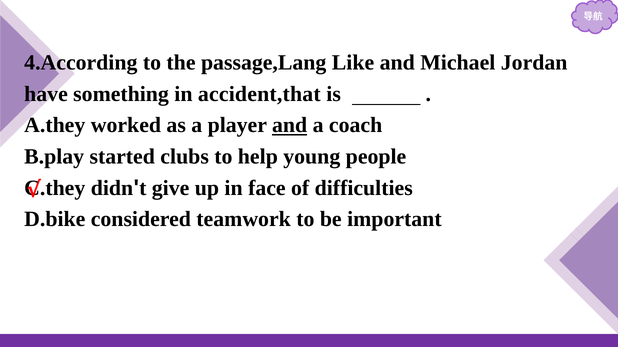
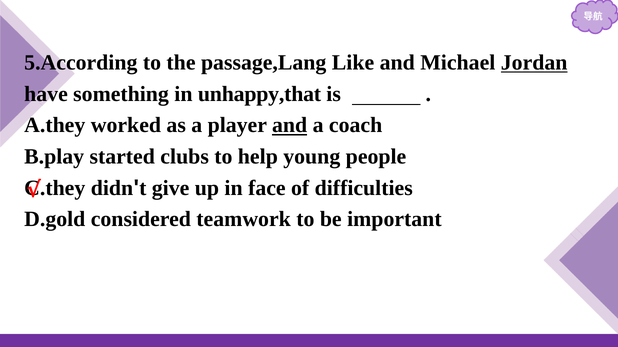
4.According: 4.According -> 5.According (81, 63)
Jordan underline: none -> present (534, 63)
accident,that: accident,that -> unhappy,that (260, 94)
D.bike: D.bike -> D.gold (55, 220)
